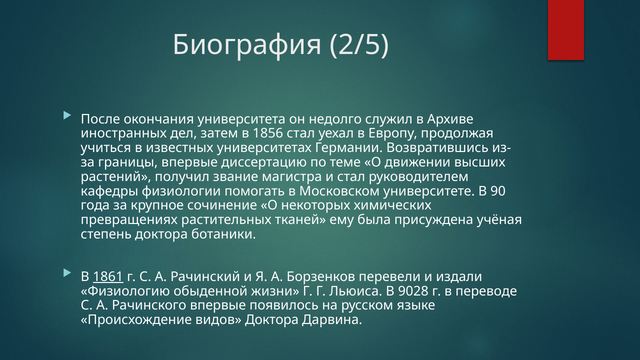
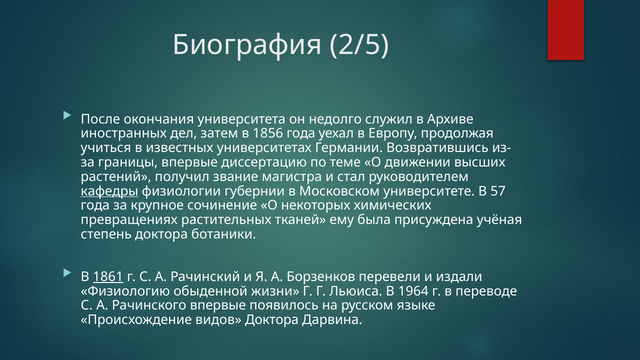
1856 стал: стал -> года (301, 134)
кафедры underline: none -> present (110, 191)
помогать: помогать -> губернии (255, 191)
90: 90 -> 57 (498, 191)
9028: 9028 -> 1964 (413, 291)
